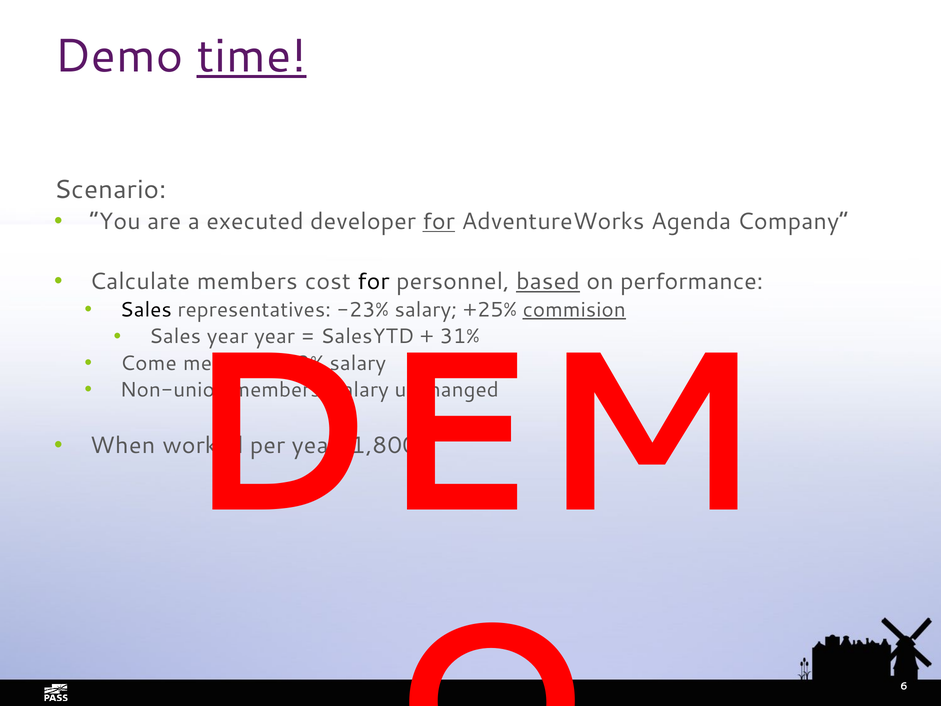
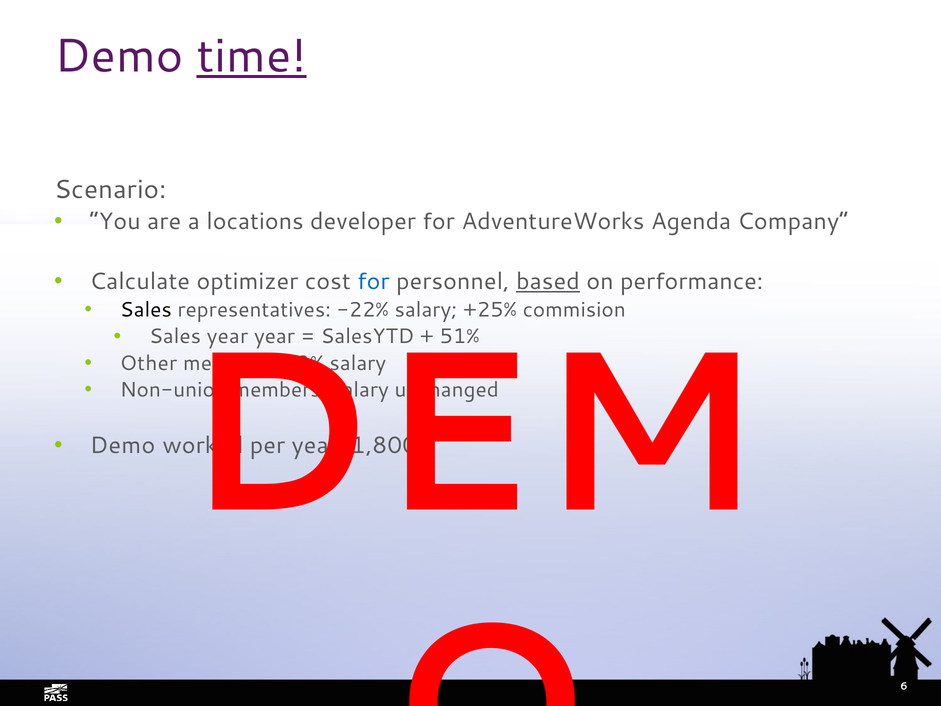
executed: executed -> locations (255, 221)
for underline: present -> none (439, 221)
Calculate members: members -> optimizer (247, 282)
for colour: black -> blue (373, 282)
-23%: -23% -> -22% (363, 310)
commision underline: present -> none (574, 310)
31%: 31% -> 51% (460, 336)
Come: Come -> Other (149, 363)
When: When -> Demo (123, 445)
